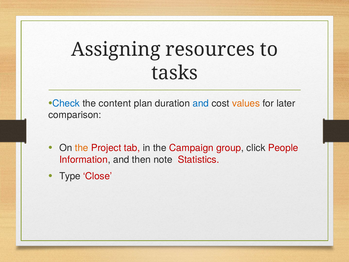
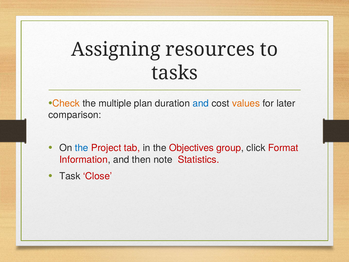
Check colour: blue -> orange (66, 103)
content: content -> multiple (115, 103)
the colour: orange -> blue (82, 148)
Campaign: Campaign -> Objectives (191, 148)
People: People -> Format (283, 148)
Type: Type -> Task (70, 176)
